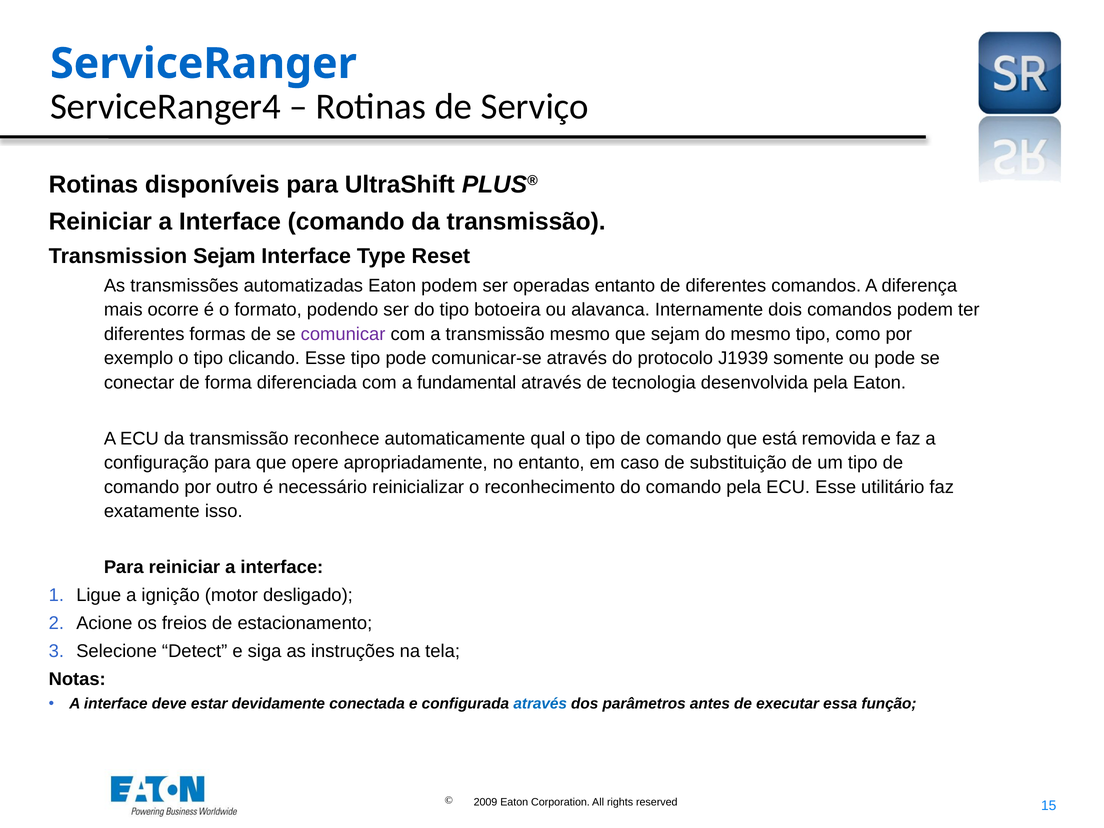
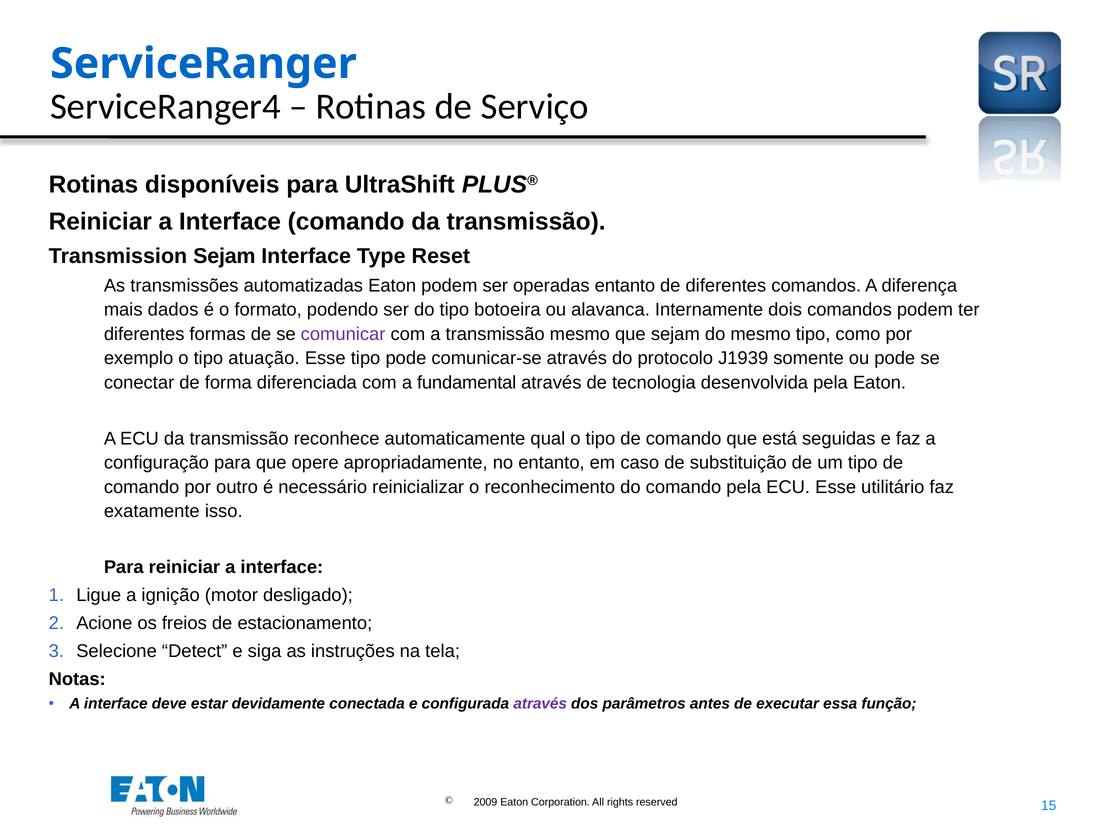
ocorre: ocorre -> dados (173, 310)
clicando: clicando -> atuação (264, 358)
removida: removida -> seguidas (839, 439)
através colour: blue -> purple (540, 704)
